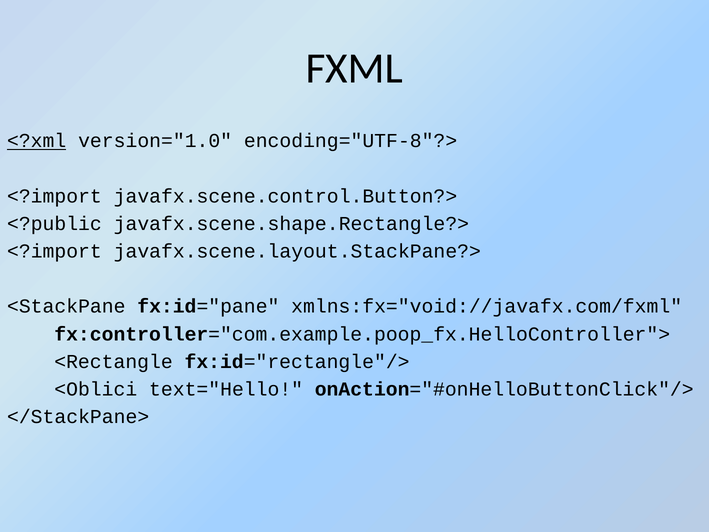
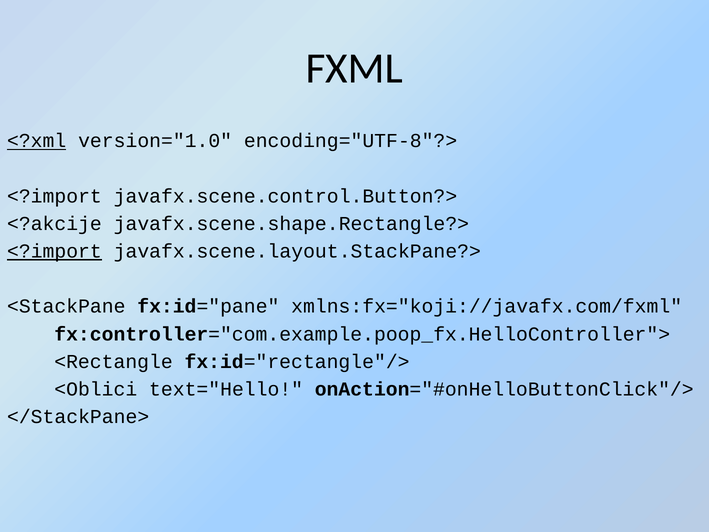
<?public: <?public -> <?akcije (54, 224)
<?import underline: none -> present (54, 251)
xmlns:fx="void://javafx.com/fxml: xmlns:fx="void://javafx.com/fxml -> xmlns:fx="koji://javafx.com/fxml (487, 306)
